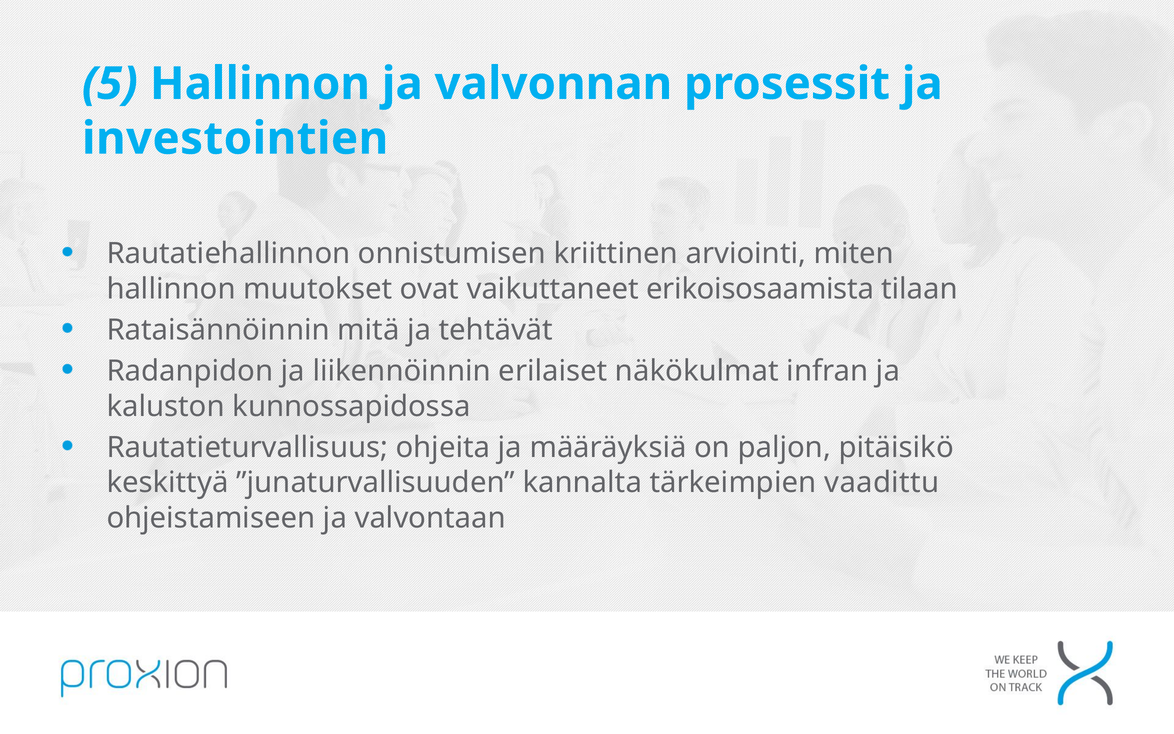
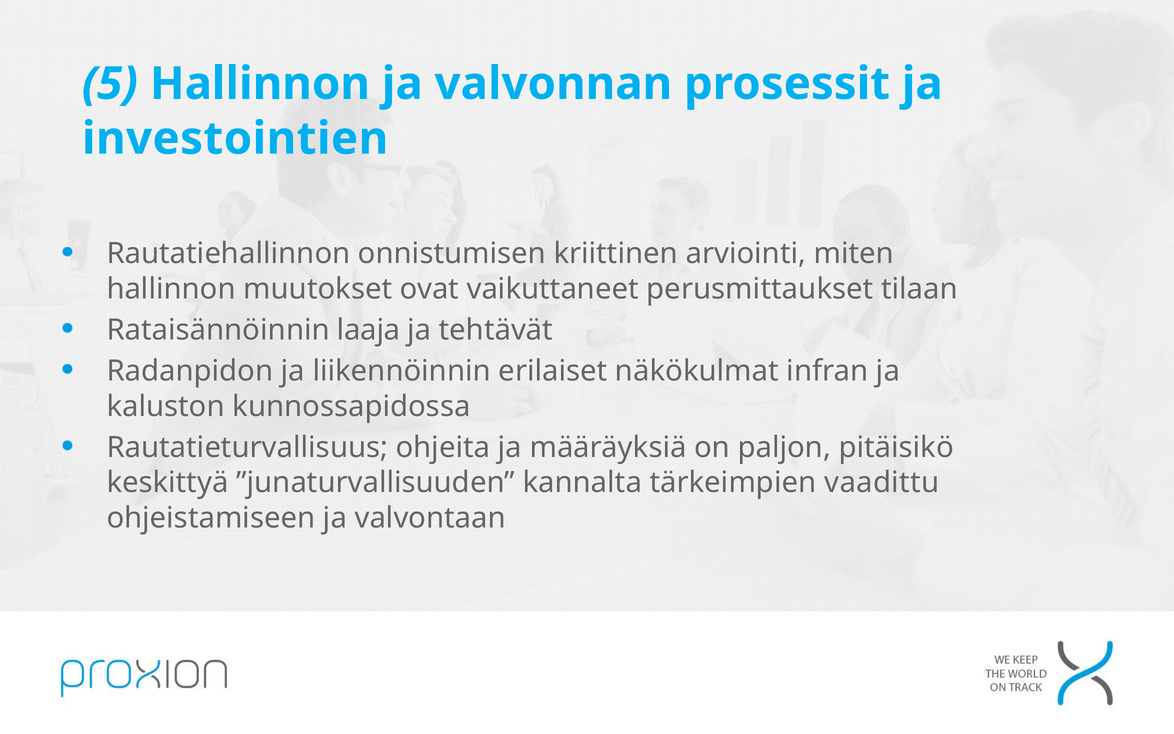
erikoisosaamista: erikoisosaamista -> perusmittaukset (760, 289)
mitä: mitä -> laaja (369, 330)
